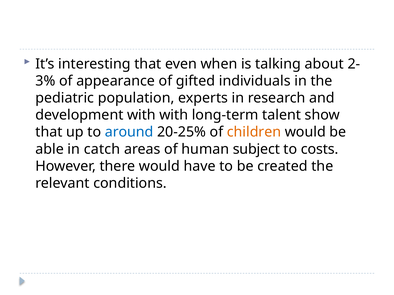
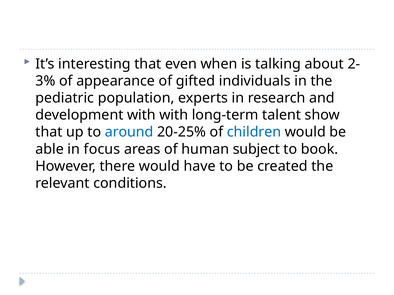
children colour: orange -> blue (254, 132)
catch: catch -> focus (102, 149)
costs: costs -> book (320, 149)
